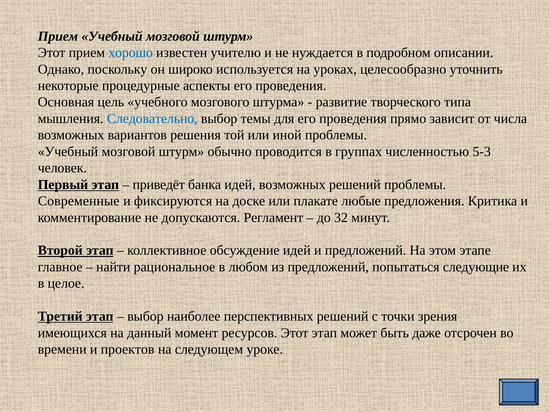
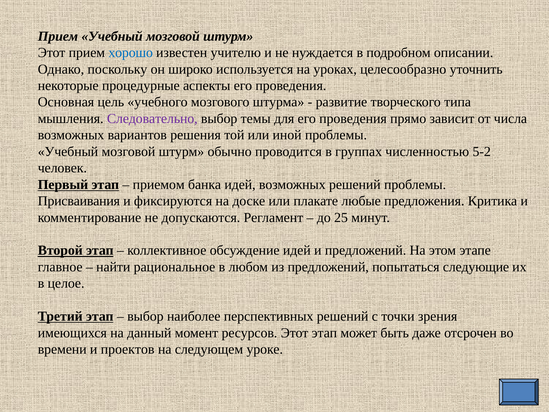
Следовательно colour: blue -> purple (152, 119)
5-3: 5-3 -> 5-2 (482, 151)
приведёт: приведёт -> приемом (159, 184)
Современные: Современные -> Присваивания (79, 201)
32: 32 -> 25 (341, 217)
